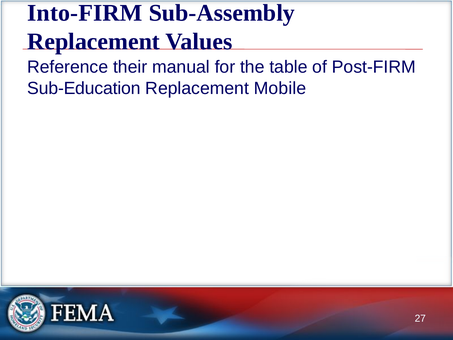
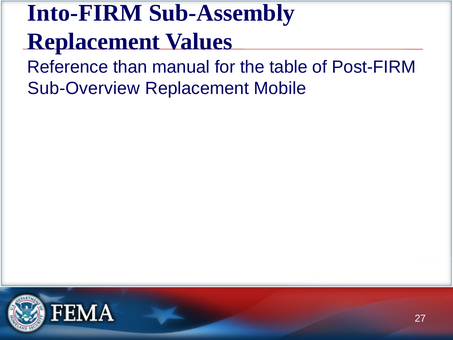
their: their -> than (130, 67)
Sub-Education: Sub-Education -> Sub-Overview (84, 88)
